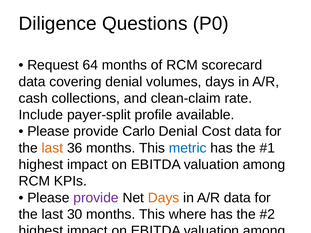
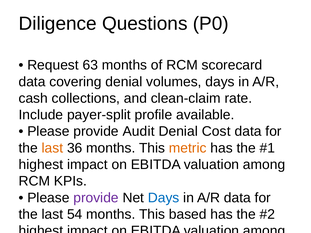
64: 64 -> 63 (90, 65)
Carlo: Carlo -> Audit (139, 132)
metric colour: blue -> orange (188, 148)
Days colour: orange -> blue (164, 198)
30: 30 -> 54 (75, 215)
where: where -> based (188, 215)
